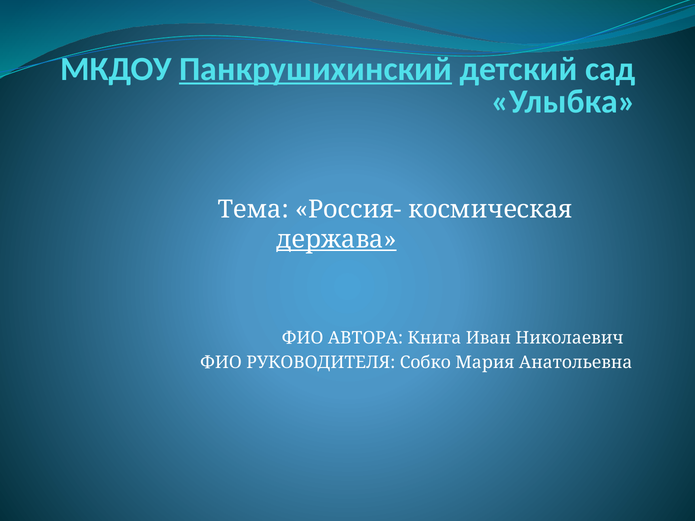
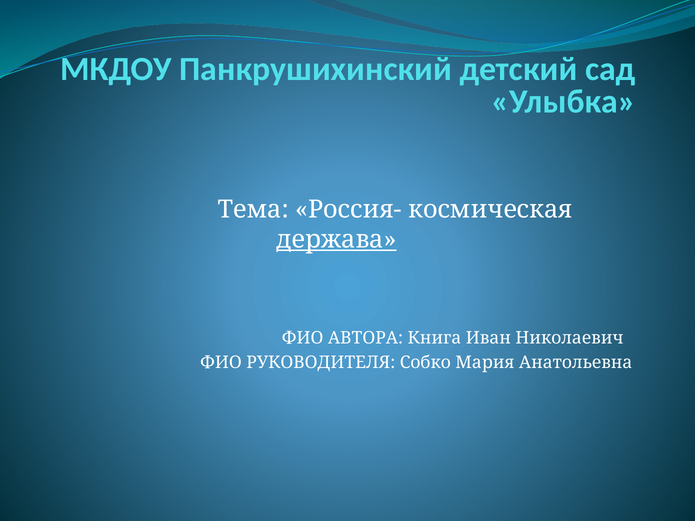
Панкрушихинский underline: present -> none (316, 69)
